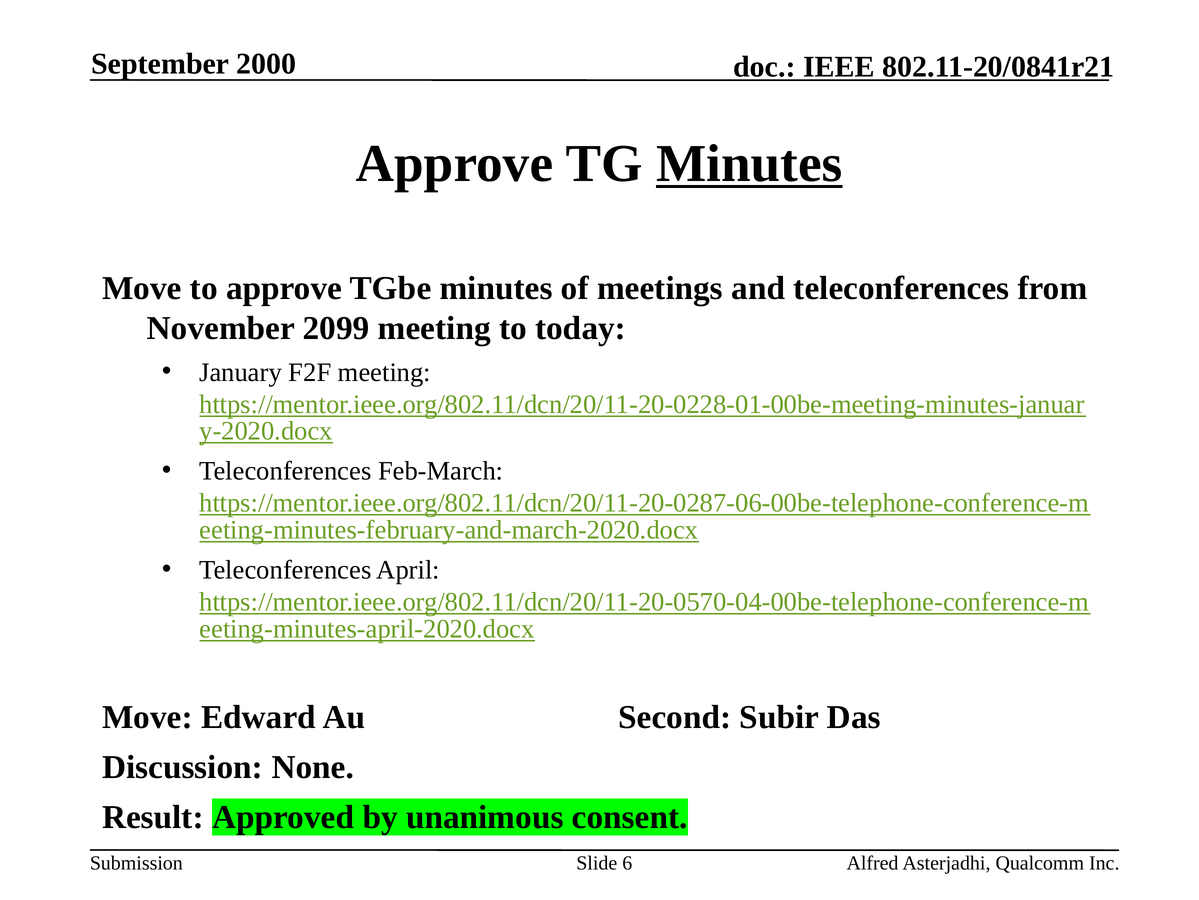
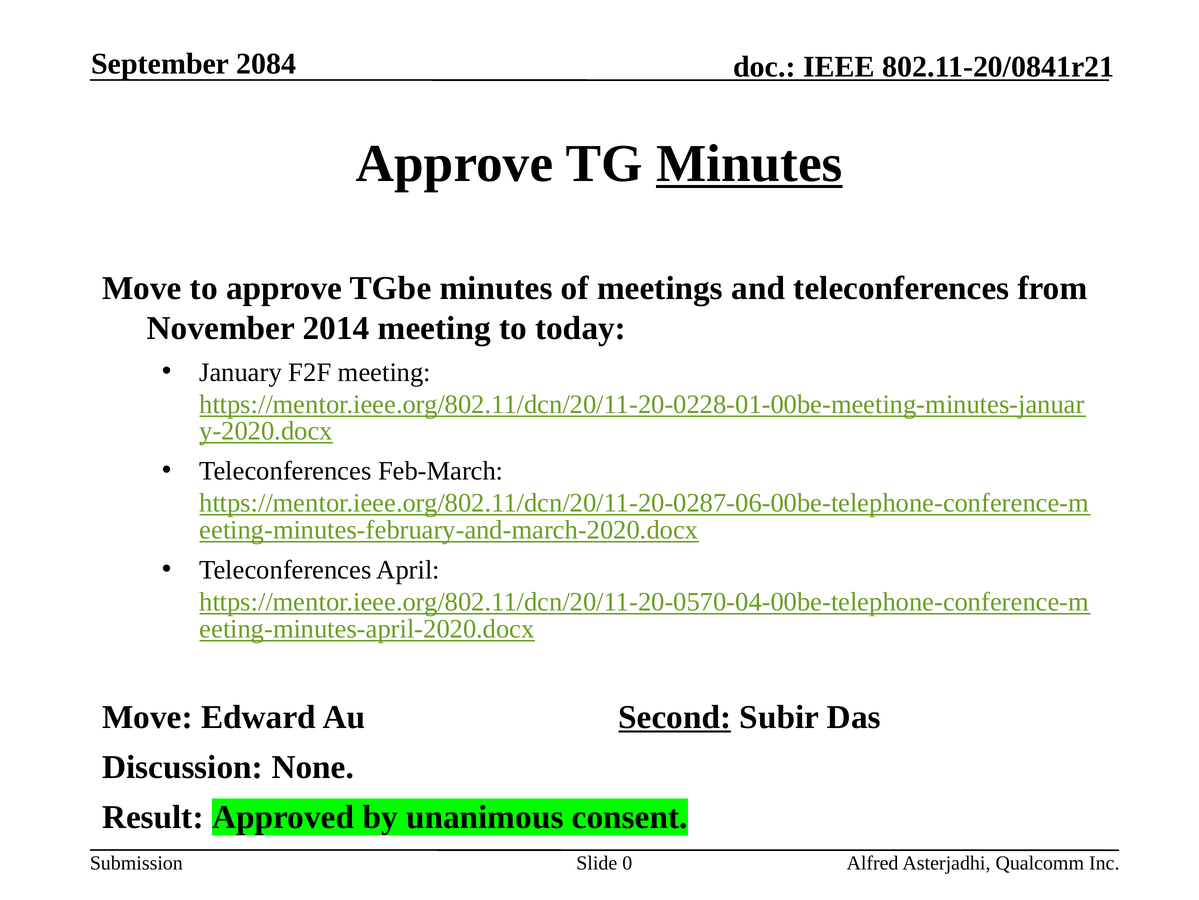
2000: 2000 -> 2084 (266, 64)
2099: 2099 -> 2014 (336, 328)
Second underline: none -> present (675, 717)
6: 6 -> 0 (627, 862)
